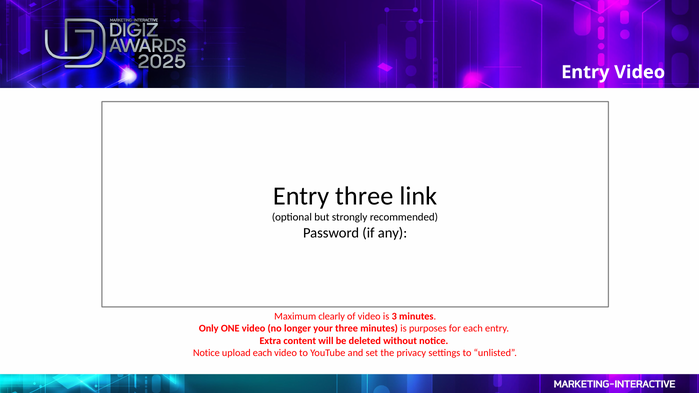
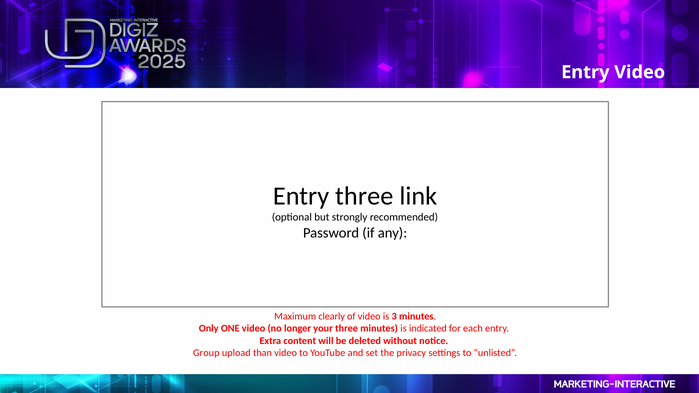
purposes: purposes -> indicated (428, 329)
Notice: Notice -> Group (206, 353)
upload each: each -> than (262, 353)
